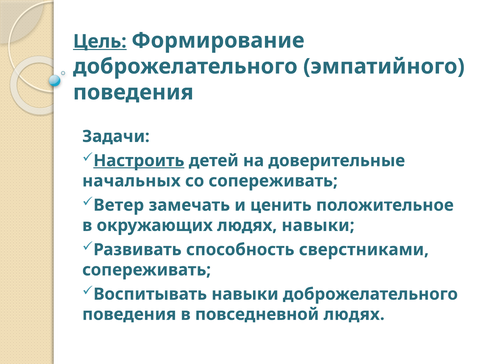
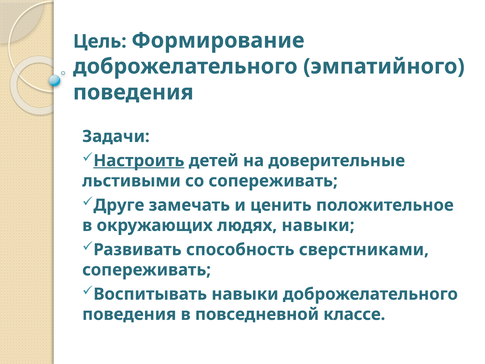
Цель underline: present -> none (100, 41)
начальных: начальных -> льстивыми (132, 181)
Ветер: Ветер -> Друге (119, 205)
повседневной людях: людях -> классе (354, 314)
